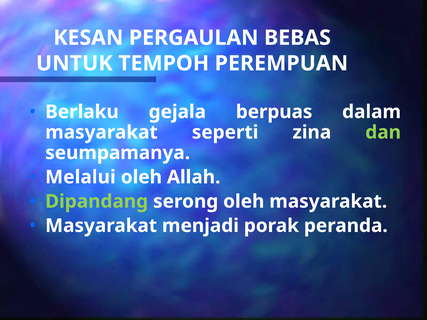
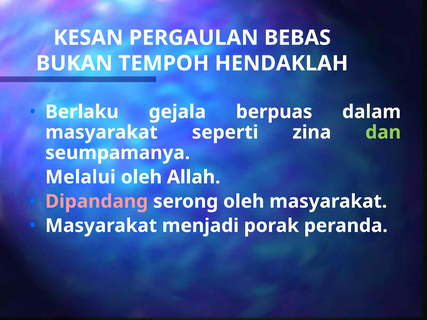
UNTUK: UNTUK -> BUKAN (74, 63)
PEREMPUAN: PEREMPUAN -> HENDAKLAH (281, 63)
Dipandang colour: light green -> pink (97, 202)
